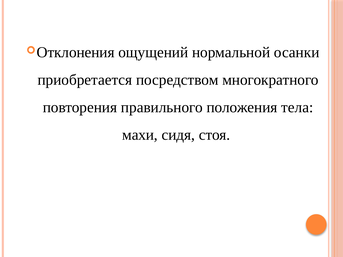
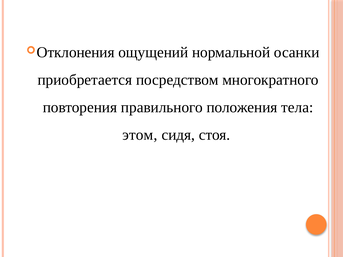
махи: махи -> этом (140, 135)
